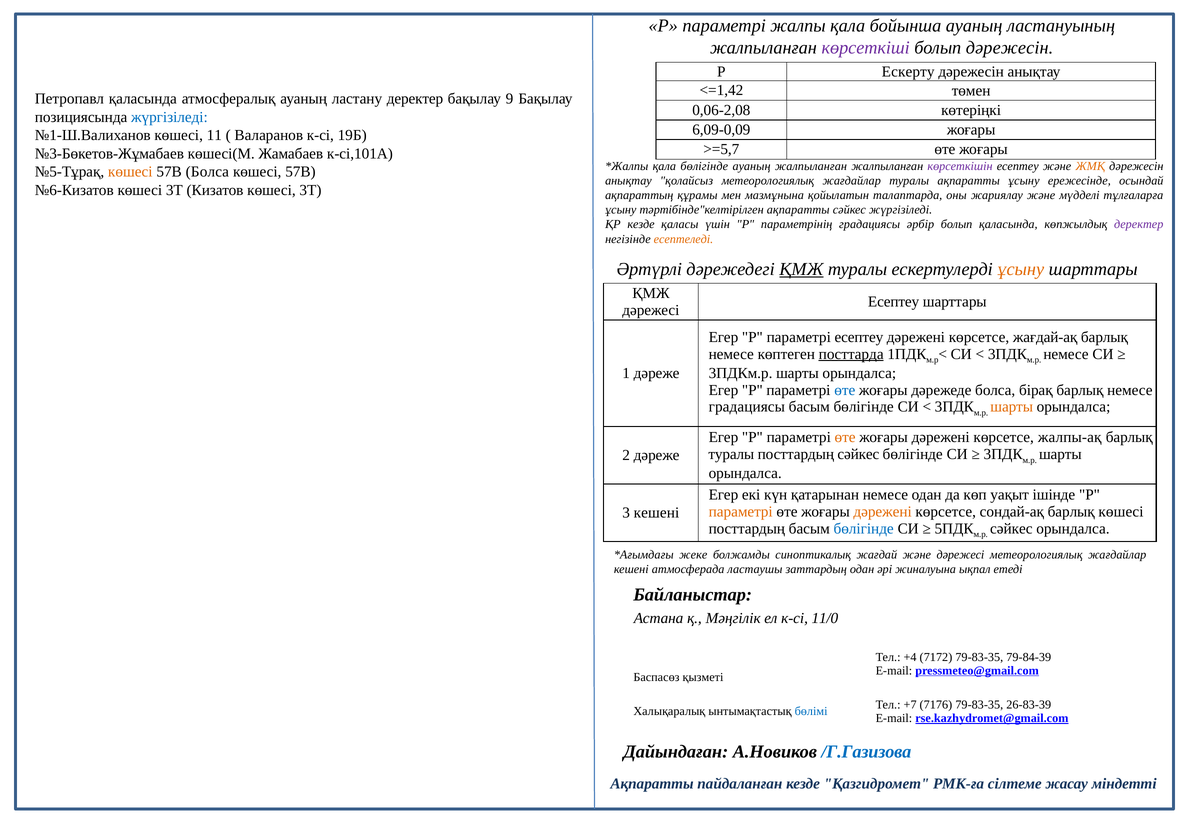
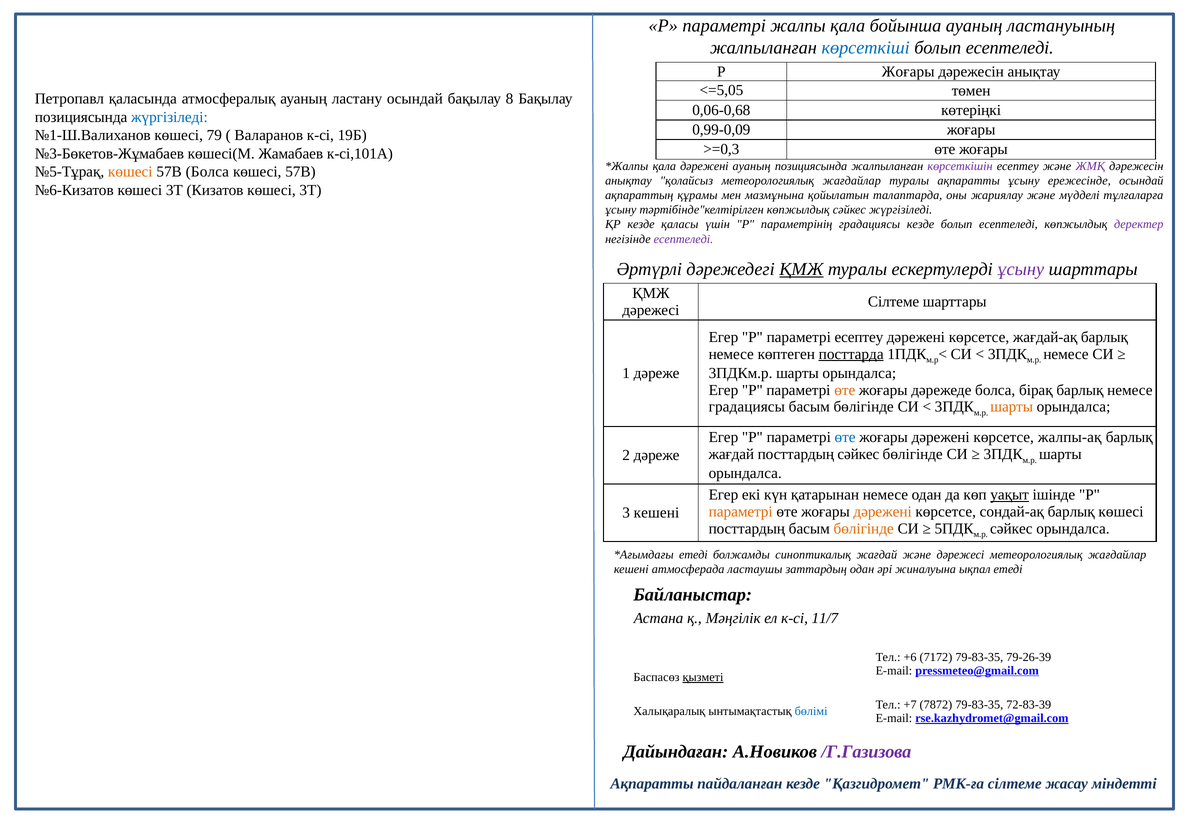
көрсеткіші colour: purple -> blue (866, 48)
дәрежесін: дәрежесін -> есептеледі (1010, 48)
Р Ескерту: Ескерту -> Жоғары (908, 72)
<=1,42: <=1,42 -> <=5,05 (721, 90)
ластану деректер: деректер -> осындай (415, 99)
9: 9 -> 8 (510, 99)
0,06-2,08: 0,06-2,08 -> 0,06-0,68 (721, 110)
6,09-0,09: 6,09-0,09 -> 0,99-0,09 (721, 130)
11: 11 -> 79 (214, 135)
>=5,7: >=5,7 -> >=0,3 (721, 149)
қала бөлігінде: бөлігінде -> дәрежені (704, 166)
ауаның жалпыланған: жалпыланған -> позициясында (811, 166)
ЖМҚ colour: orange -> purple (1090, 166)
тәртібінде"келтірілген ақпаратты: ақпаратты -> көпжылдық (798, 210)
градациясы әрбір: әрбір -> кезде (921, 225)
қаласында: қаласында -> есептеледі (1008, 225)
есептеледі colour: orange -> purple (683, 239)
ұсыну colour: orange -> purple (1021, 269)
Есептеу: Есептеу -> Сілтеме (894, 302)
өте colour: blue -> orange (845, 390)
өте colour: orange -> blue (845, 437)
туралы: туралы -> жағдай (731, 454)
уақыт underline: none -> present (1010, 495)
бөлігінде colour: blue -> orange (864, 529)
жеке: жеке -> етеді (693, 555)
11/0: 11/0 -> 11/7 (825, 618)
+4: +4 -> +6 (910, 657)
79-84-39: 79-84-39 -> 79-26-39 (1029, 657)
қызметі underline: none -> present (703, 677)
7176: 7176 -> 7872 (936, 705)
26-83-39: 26-83-39 -> 72-83-39 (1029, 705)
/Г.Газизова colour: blue -> purple (866, 752)
